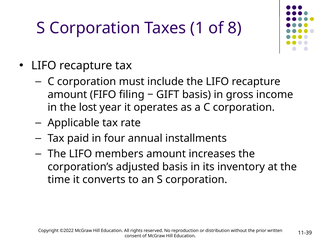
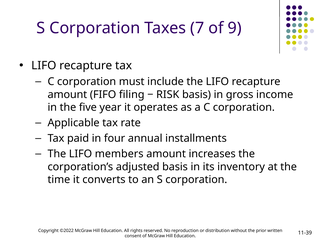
1: 1 -> 7 (197, 28)
8: 8 -> 9 (235, 28)
GIFT: GIFT -> RISK (168, 94)
lost: lost -> five (88, 107)
